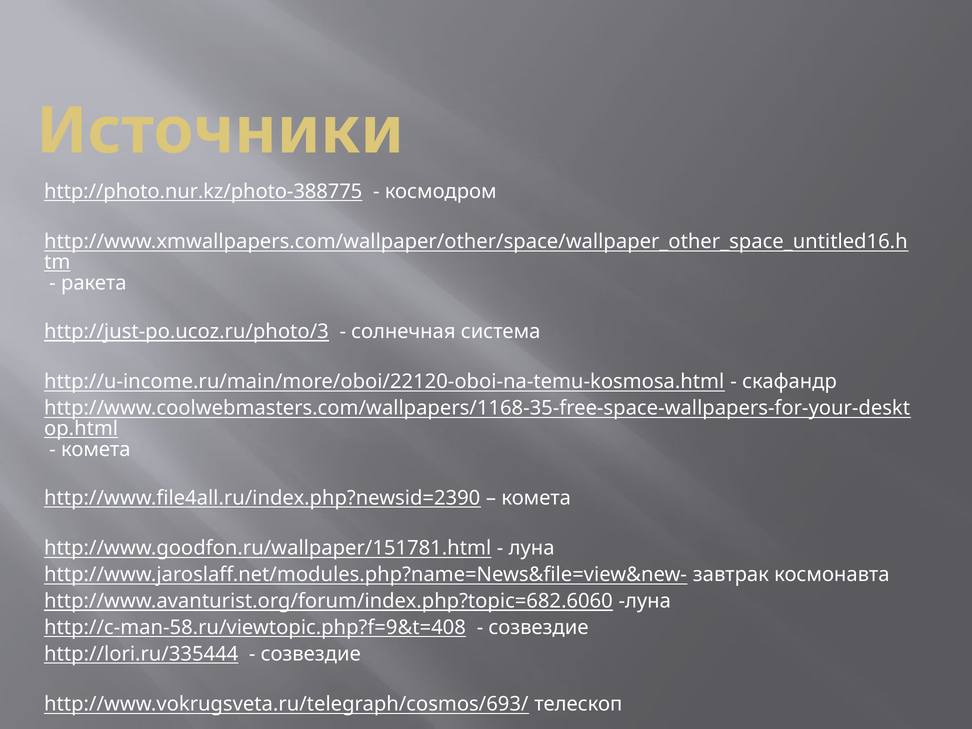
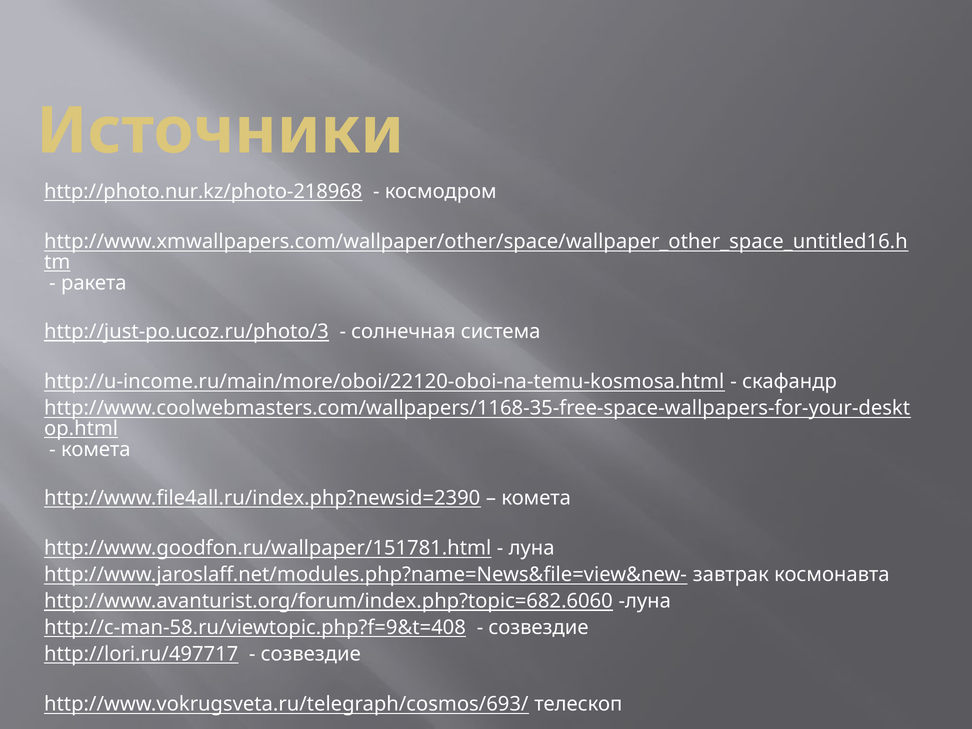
http://photo.nur.kz/photo-388775: http://photo.nur.kz/photo-388775 -> http://photo.nur.kz/photo-218968 (203, 191)
http://lori.ru/335444: http://lori.ru/335444 -> http://lori.ru/497717 (141, 654)
